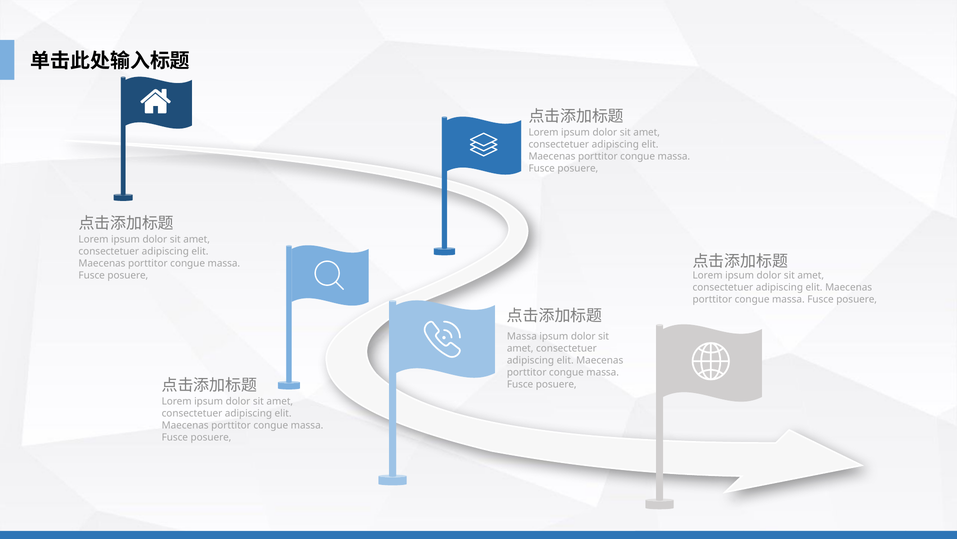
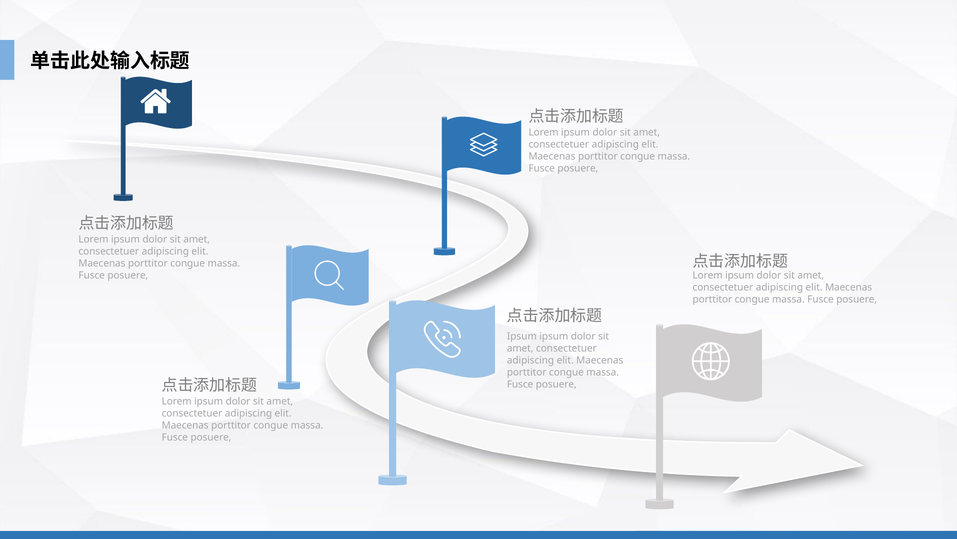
Massa: Massa -> Ipsum (522, 336)
